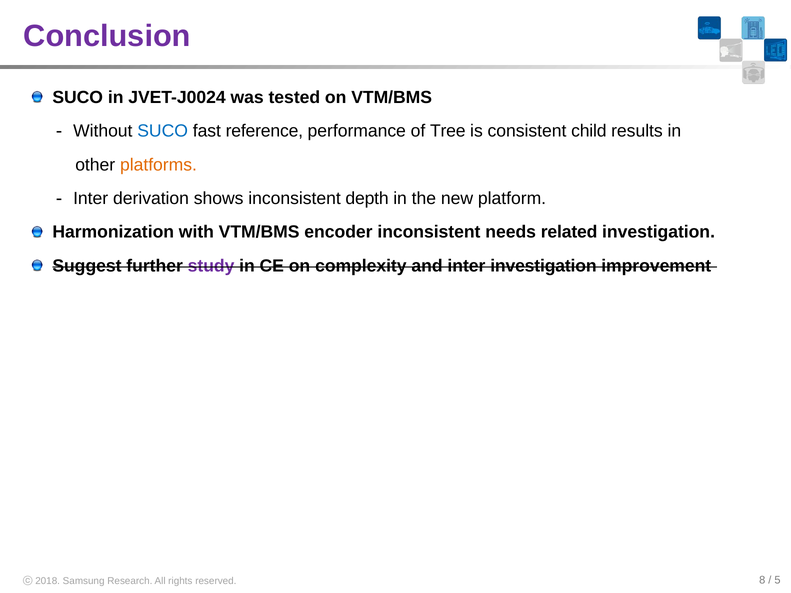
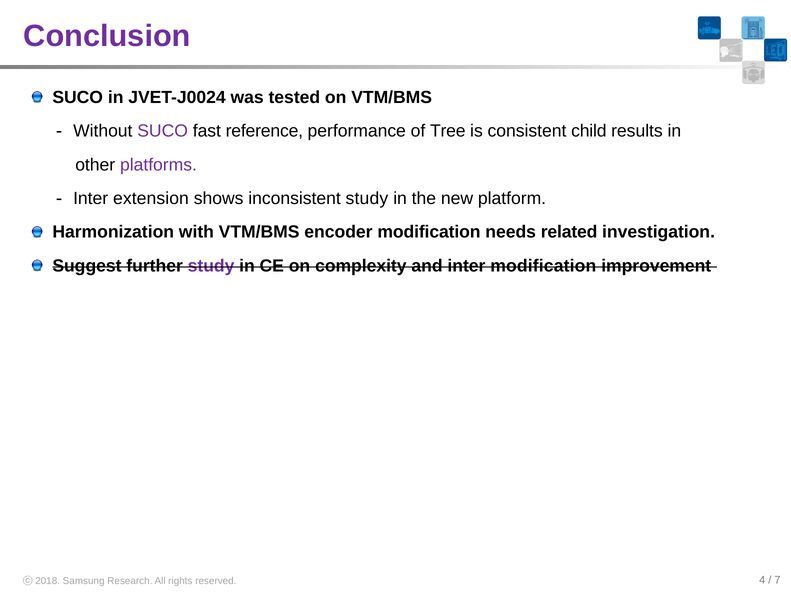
SUCO colour: blue -> purple (163, 131)
platforms colour: orange -> purple (158, 165)
derivation: derivation -> extension (151, 199)
inconsistent depth: depth -> study (367, 199)
encoder inconsistent: inconsistent -> modification (429, 232)
inter investigation: investigation -> modification (543, 266)
8: 8 -> 4 (762, 580)
5: 5 -> 7 (777, 580)
